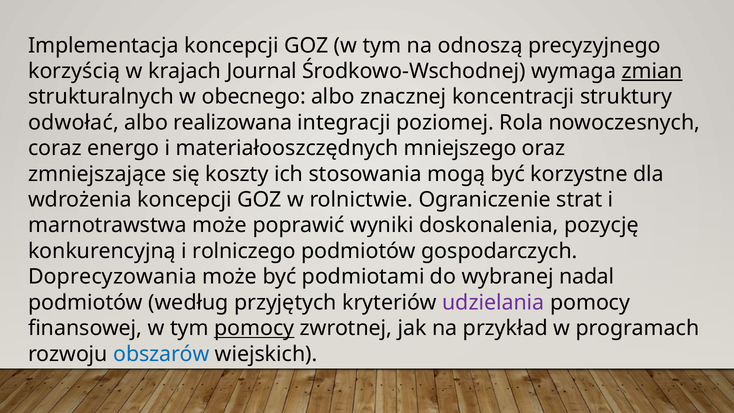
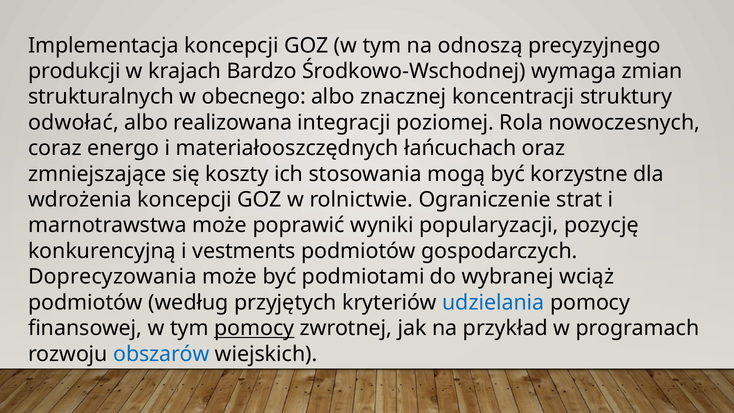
korzyścią: korzyścią -> produkcji (74, 71)
Journal: Journal -> Bardzo (262, 71)
zmian underline: present -> none (652, 71)
mniejszego: mniejszego -> łańcuchach (460, 148)
doskonalenia: doskonalenia -> popularyzacji (489, 225)
rolniczego: rolniczego -> vestments (244, 251)
nadal: nadal -> wciąż (587, 277)
udzielania colour: purple -> blue (493, 302)
